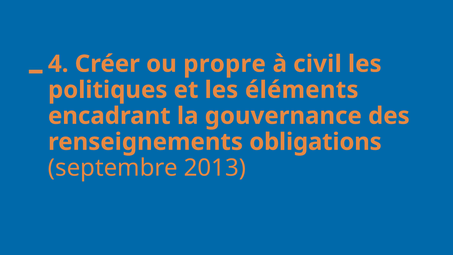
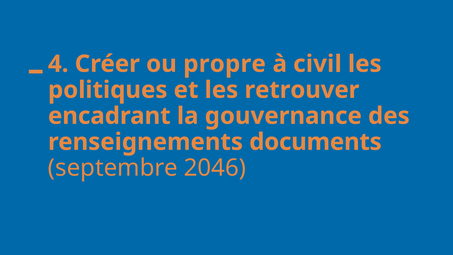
éléments: éléments -> retrouver (302, 90)
obligations: obligations -> documents (315, 142)
2013: 2013 -> 2046 (215, 168)
